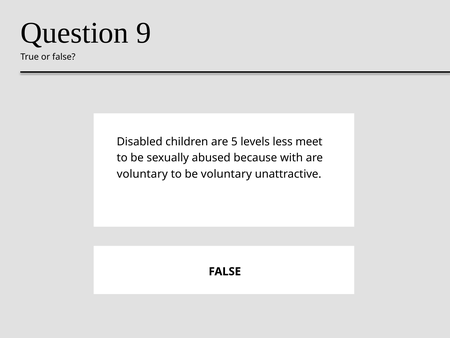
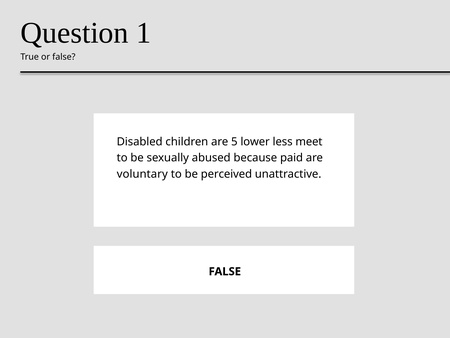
9: 9 -> 1 (144, 33)
levels: levels -> lower (255, 141)
with: with -> paid (292, 158)
be voluntary: voluntary -> perceived (226, 174)
